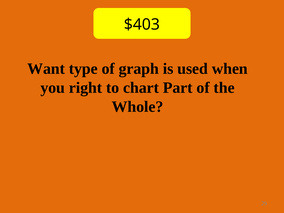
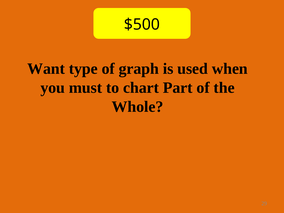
$403: $403 -> $500 (142, 24)
right: right -> must (85, 88)
